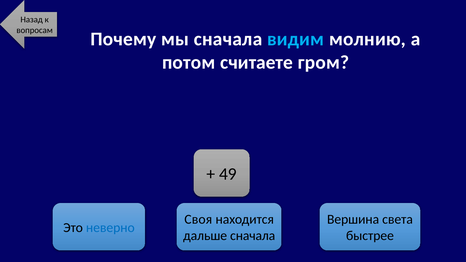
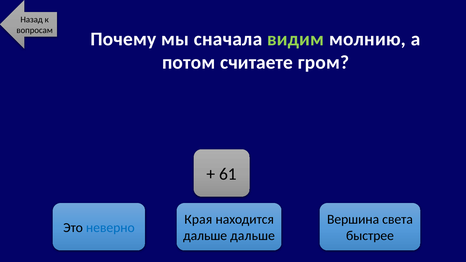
видим colour: light blue -> light green (296, 39)
49: 49 -> 61 (228, 174)
Своя: Своя -> Края (198, 220)
дальше сначала: сначала -> дальше (253, 236)
